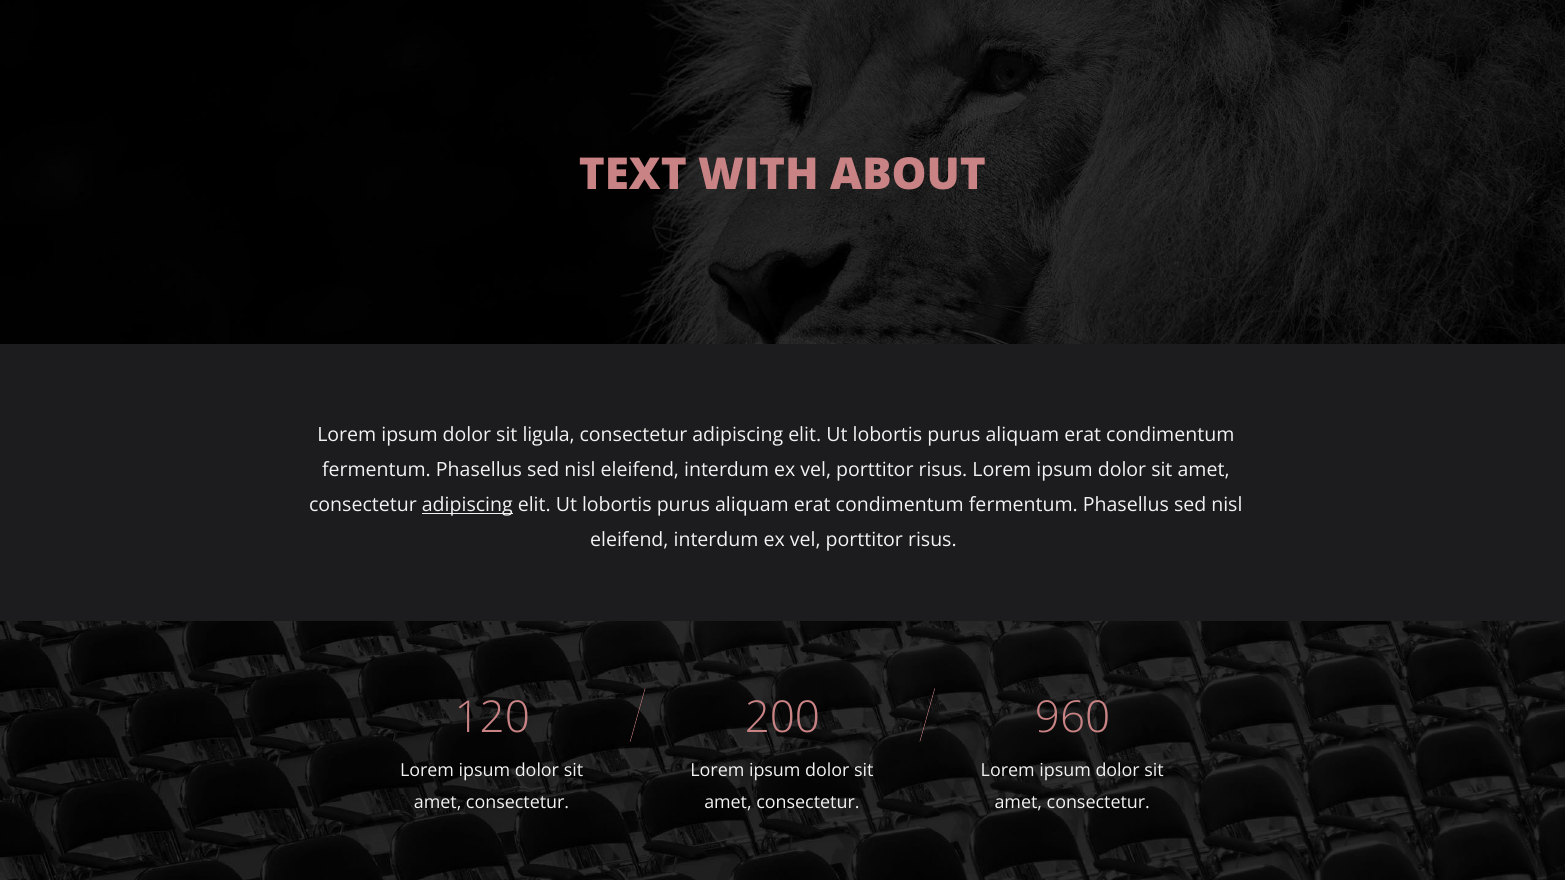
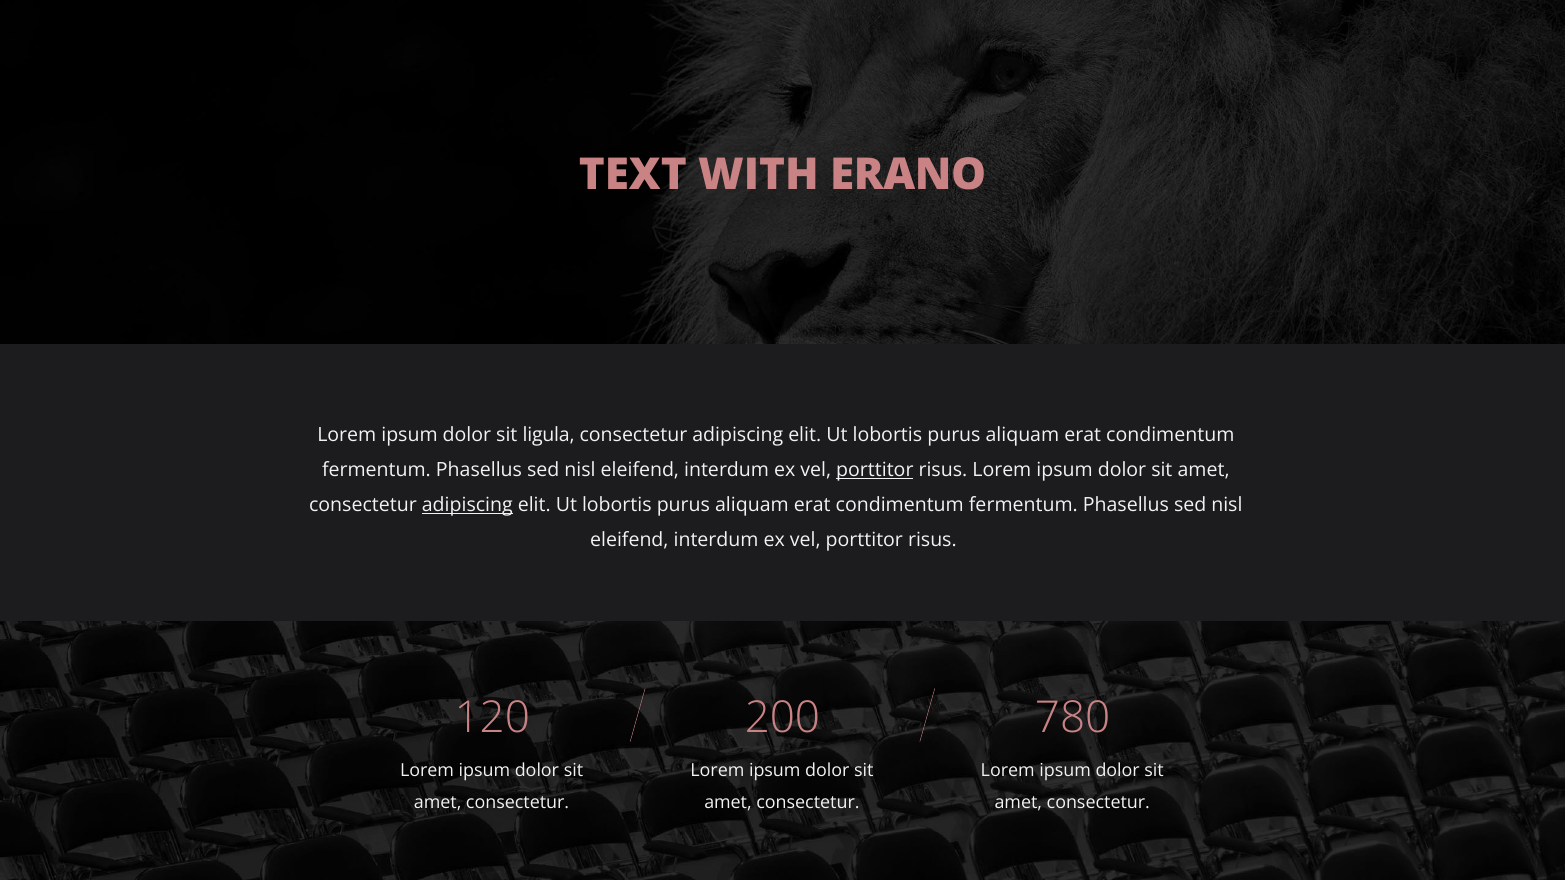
ABOUT: ABOUT -> ERANO (908, 175)
porttitor underline: none -> present (875, 470)
960: 960 -> 780 (1073, 718)
